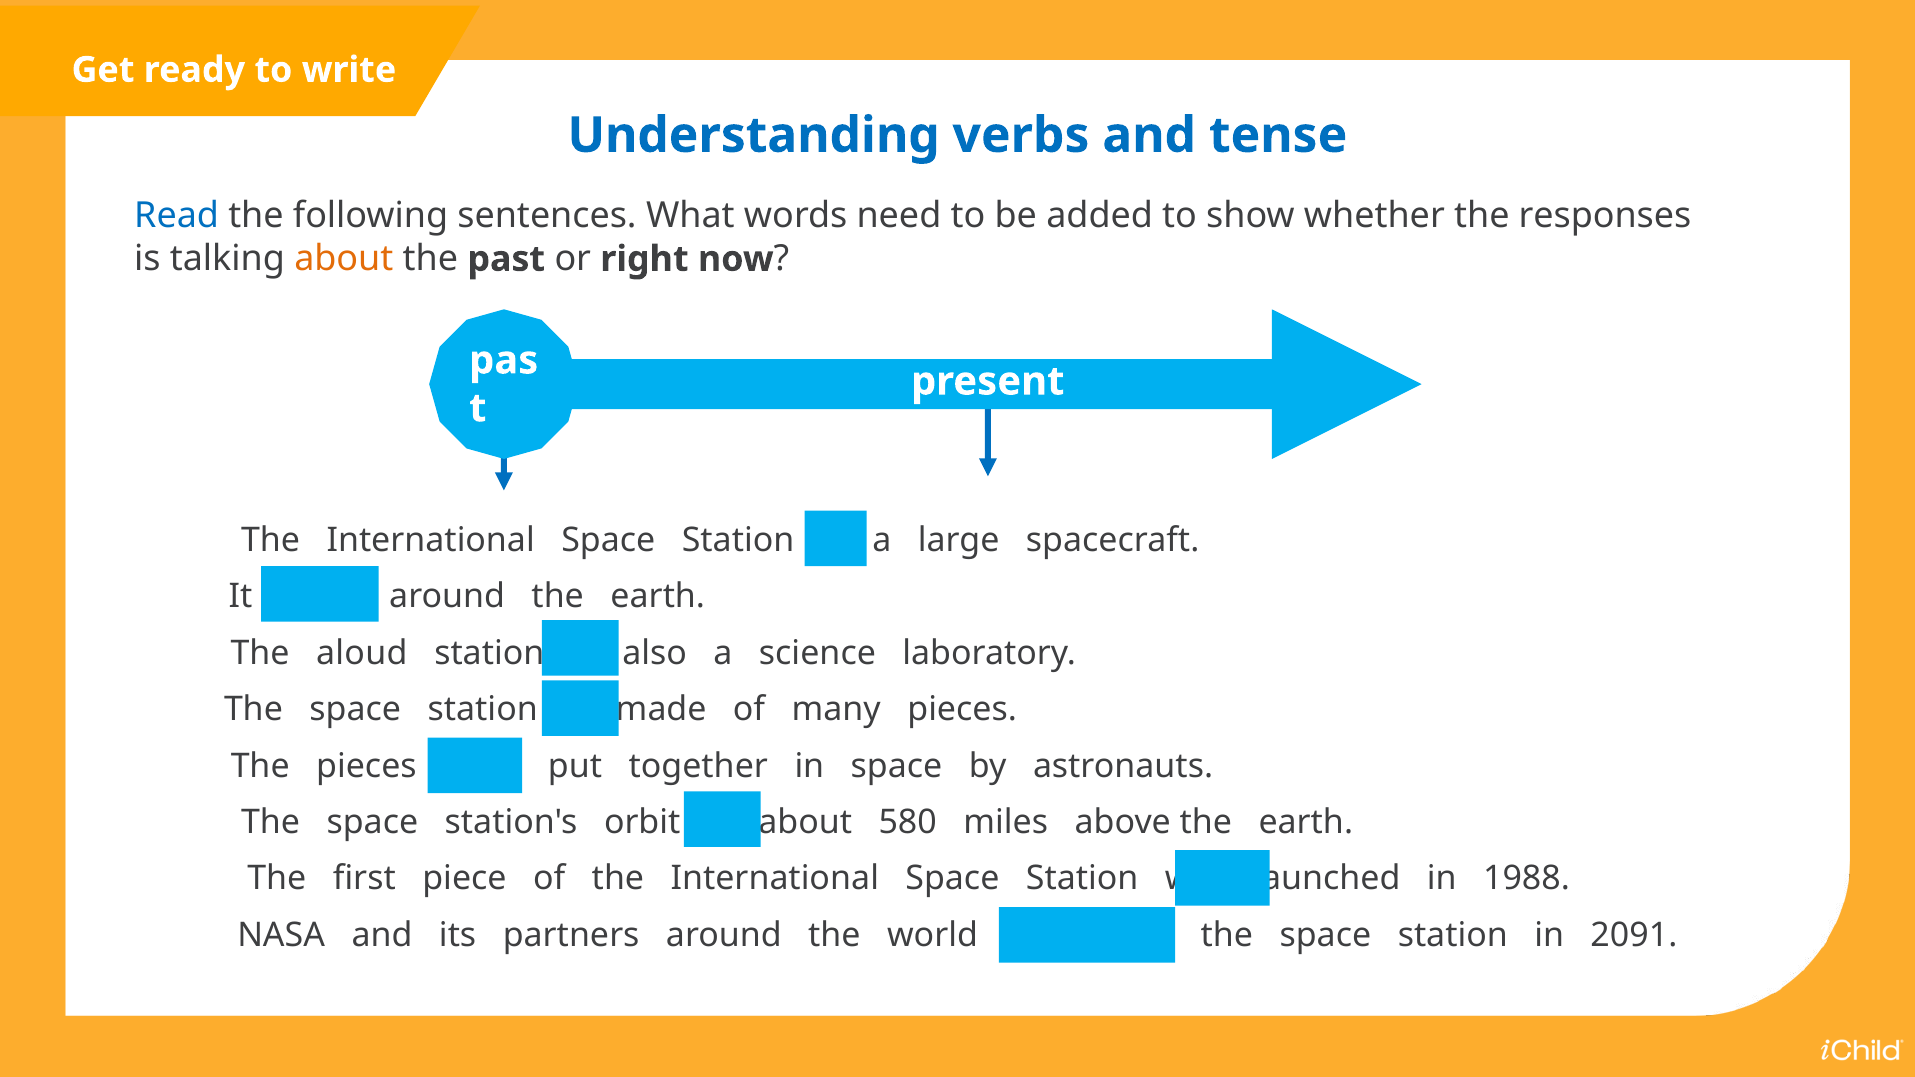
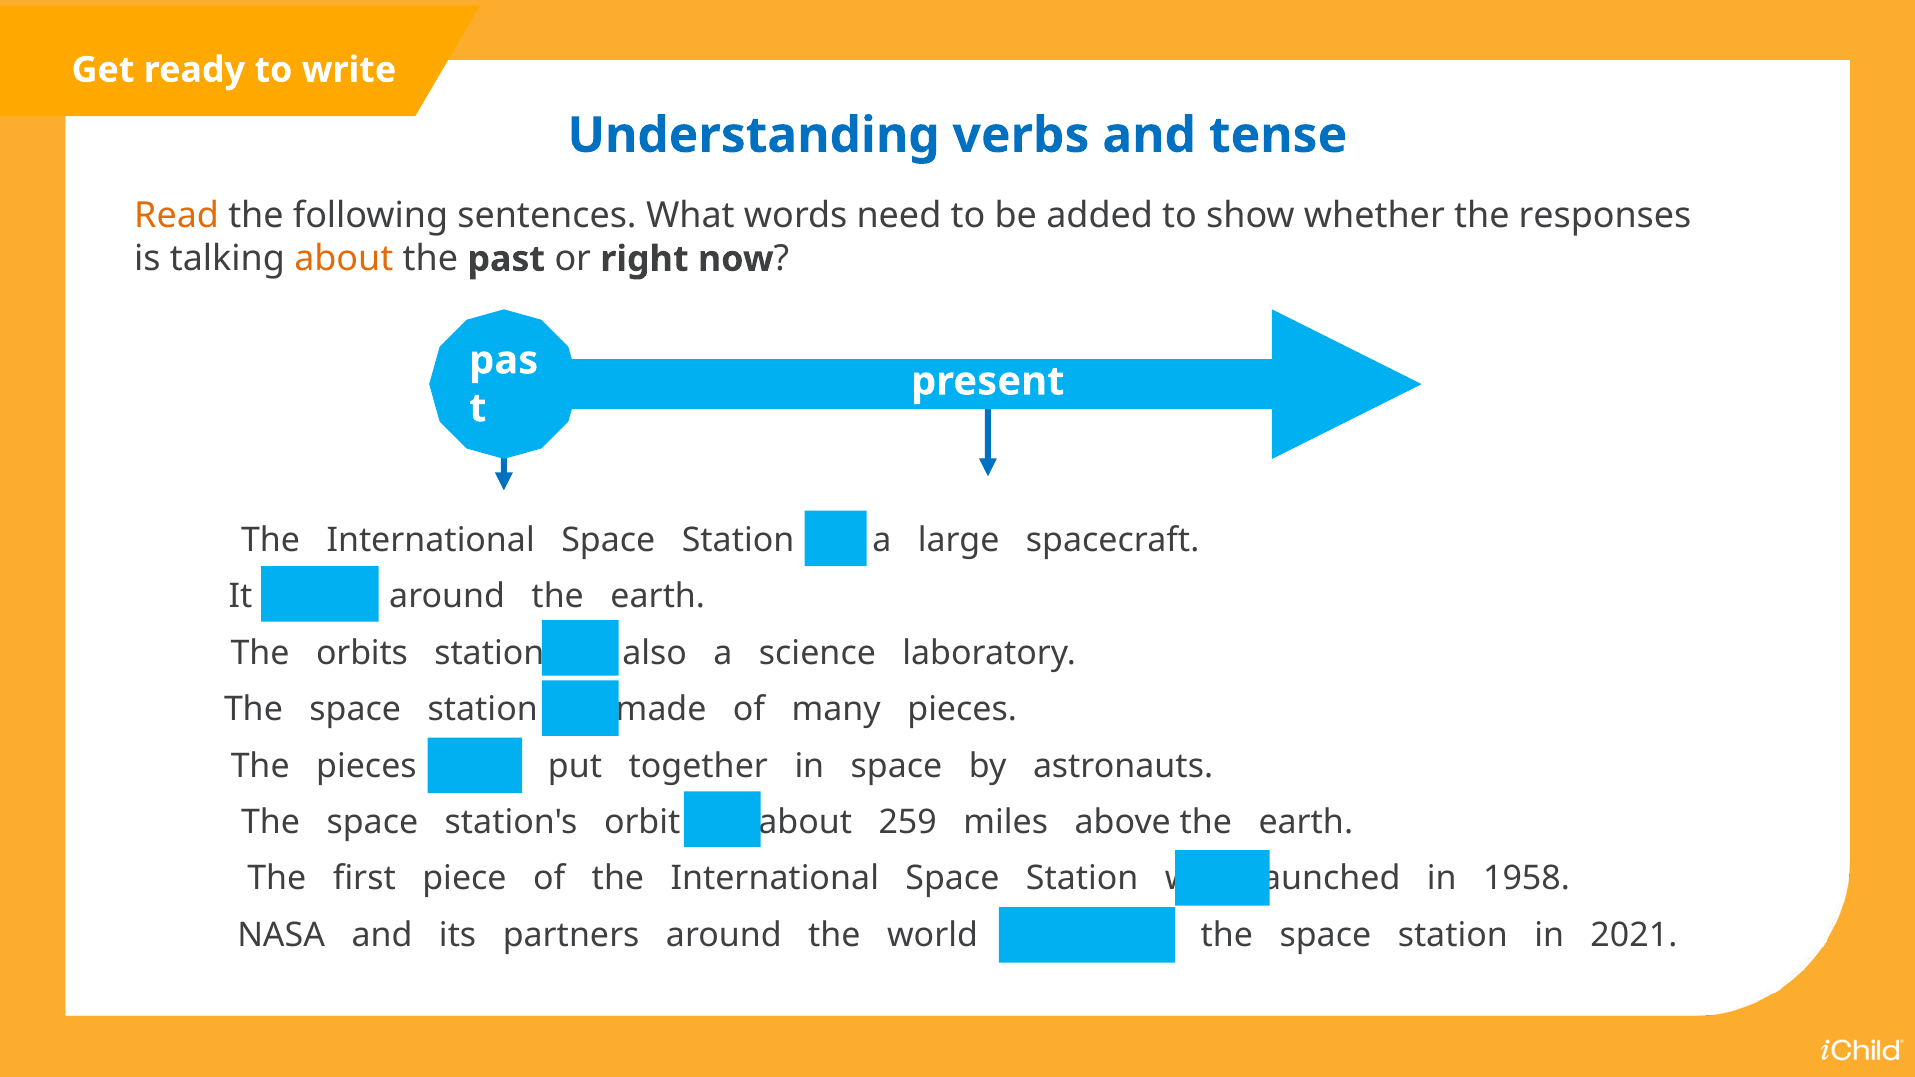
Read colour: blue -> orange (177, 216)
The aloud: aloud -> orbits (362, 653)
580: 580 -> 259 (908, 822)
1988: 1988 -> 1958 (1526, 879)
2091: 2091 -> 2021 (1634, 935)
